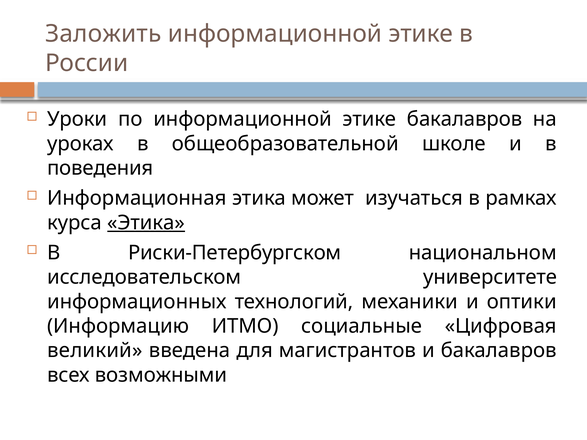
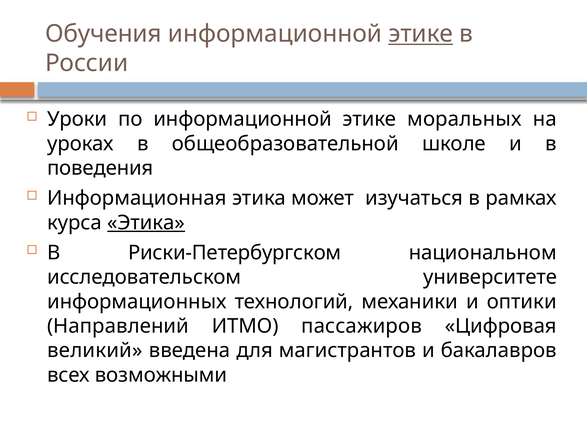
Заложить: Заложить -> Обучения (103, 34)
этике underline: none -> present (421, 34)
этике бакалавров: бакалавров -> моральных (464, 119)
Информацию: Информацию -> Направлений (118, 326)
социальные: социальные -> пассажиров (362, 326)
